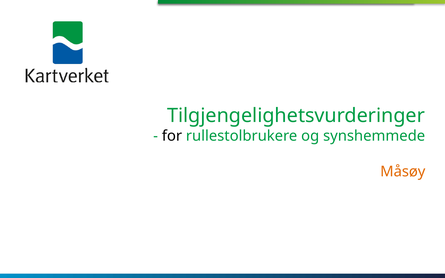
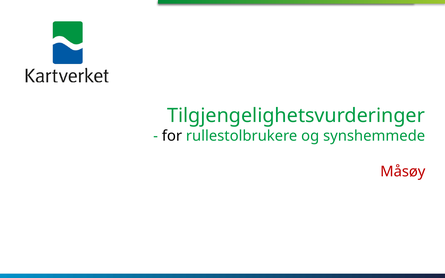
Måsøy colour: orange -> red (403, 172)
